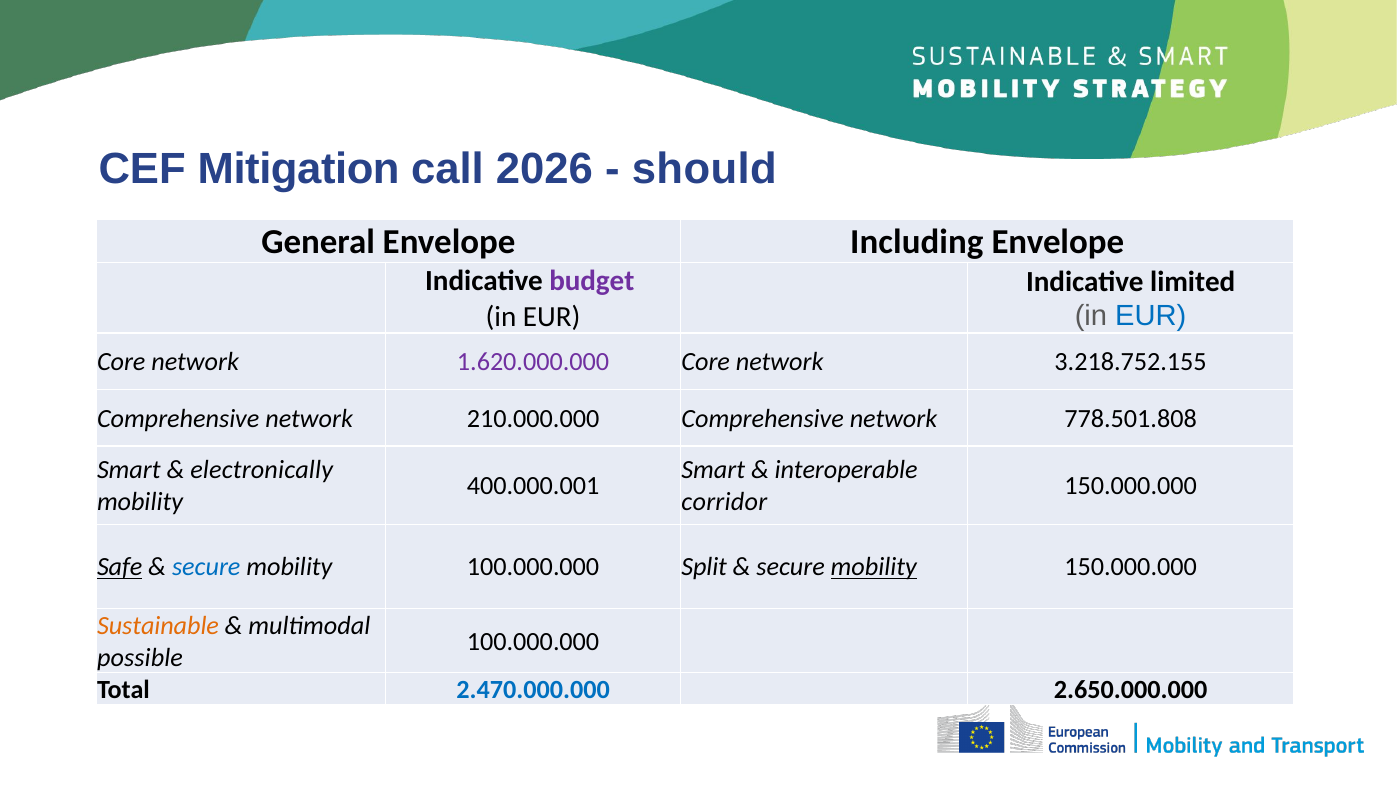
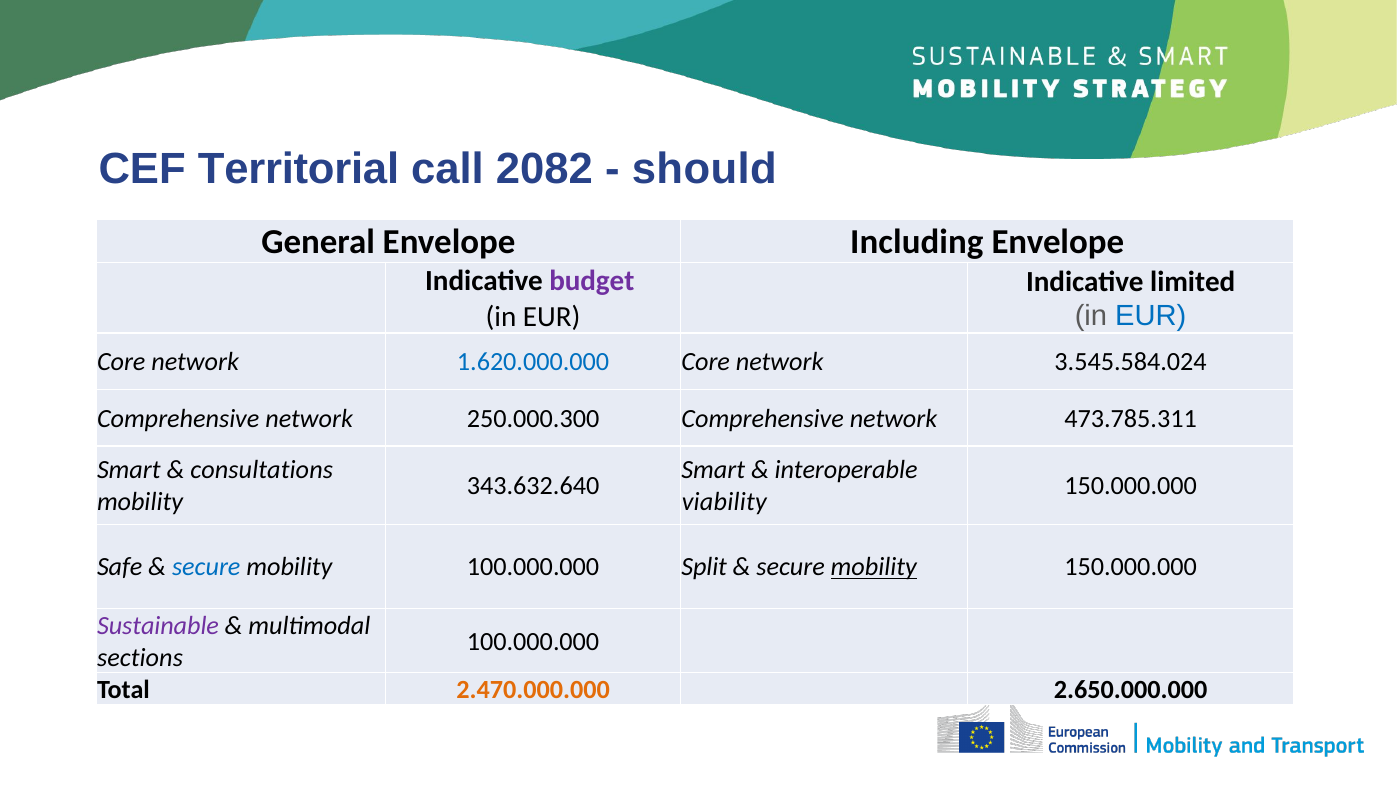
Mitigation: Mitigation -> Territorial (299, 169)
2026: 2026 -> 2082 (544, 169)
1.620.000.000 colour: purple -> blue (533, 362)
3.218.752.155: 3.218.752.155 -> 3.545.584.024 (1131, 362)
210.000.000: 210.000.000 -> 250.000.300 (533, 418)
778.501.808: 778.501.808 -> 473.785.311 (1131, 418)
electronically: electronically -> consultations (262, 470)
400.000.001: 400.000.001 -> 343.632.640 (533, 486)
corridor: corridor -> viability (724, 502)
Safe underline: present -> none (120, 567)
Sustainable colour: orange -> purple (158, 626)
possible: possible -> sections (140, 658)
2.470.000.000 colour: blue -> orange (533, 689)
